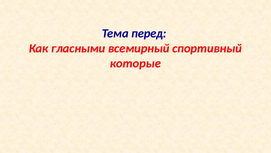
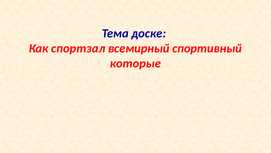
перед: перед -> доске (149, 33)
гласными: гласными -> спортзал (78, 48)
